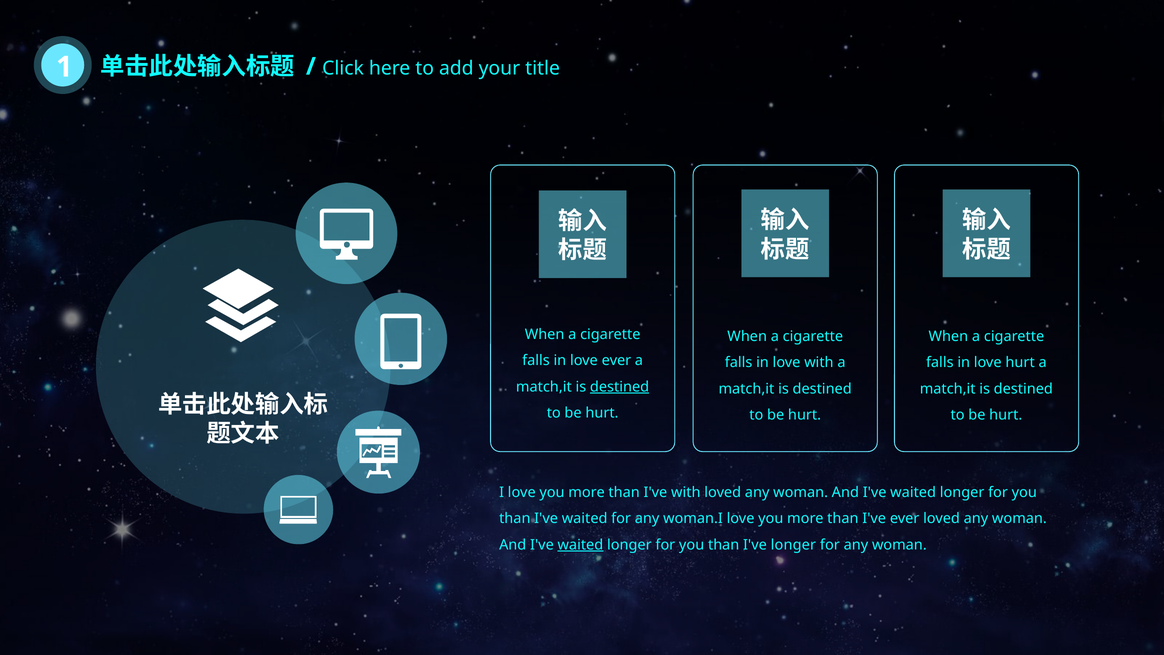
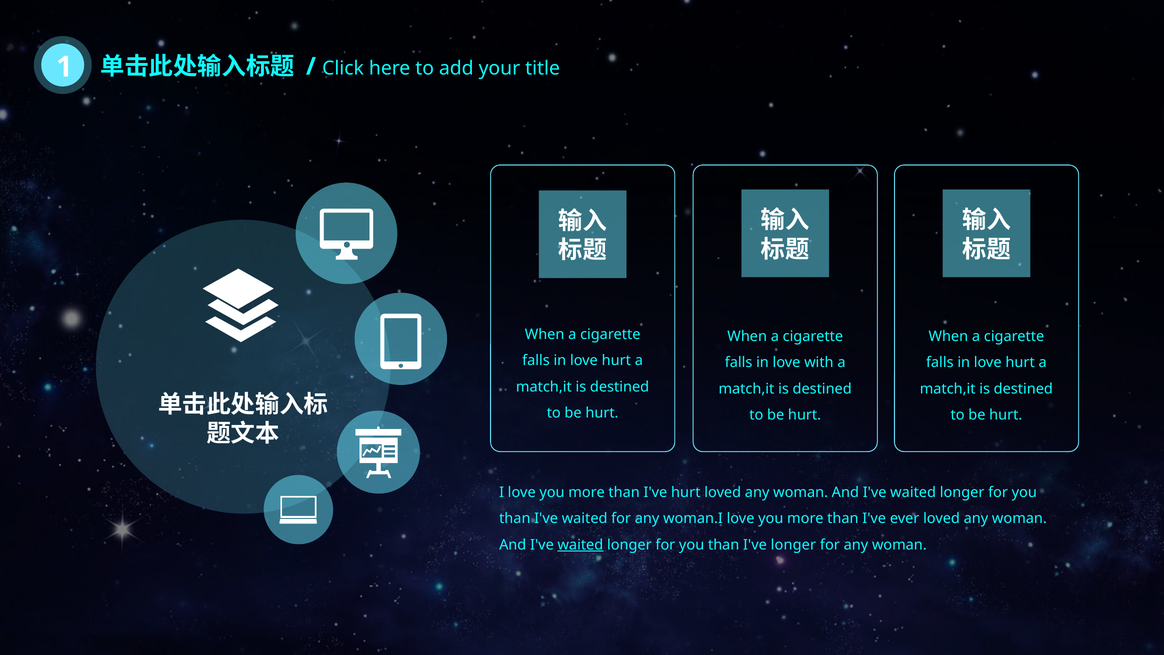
ever: ever -> hurt (616, 361)
destined underline: present -> none (620, 387)
I've with: with -> hurt (686, 492)
